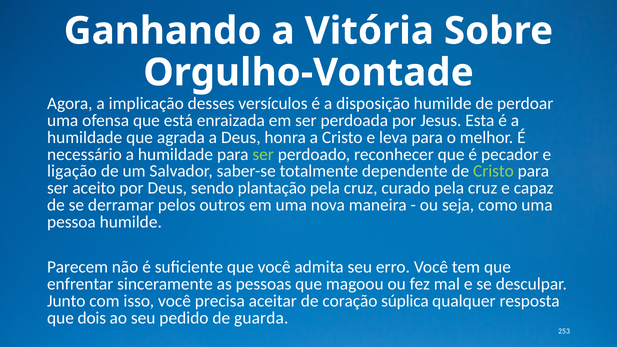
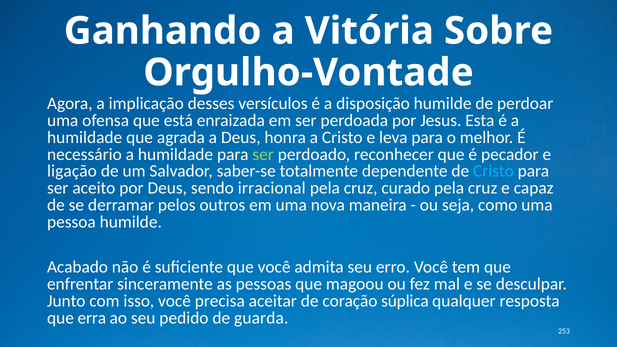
Cristo colour: light green -> light blue (493, 171)
plantação: plantação -> irracional (272, 188)
Parecem: Parecem -> Acabado (77, 267)
dois: dois -> erra (92, 318)
